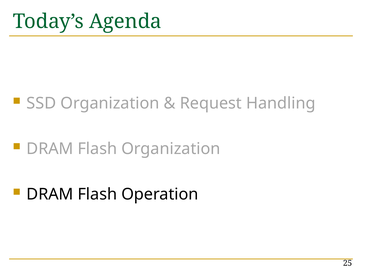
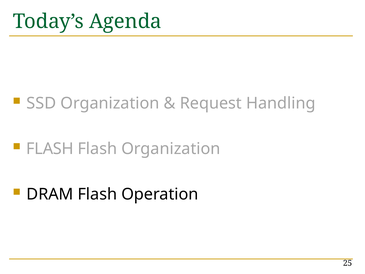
DRAM: DRAM -> FLASH (50, 149)
